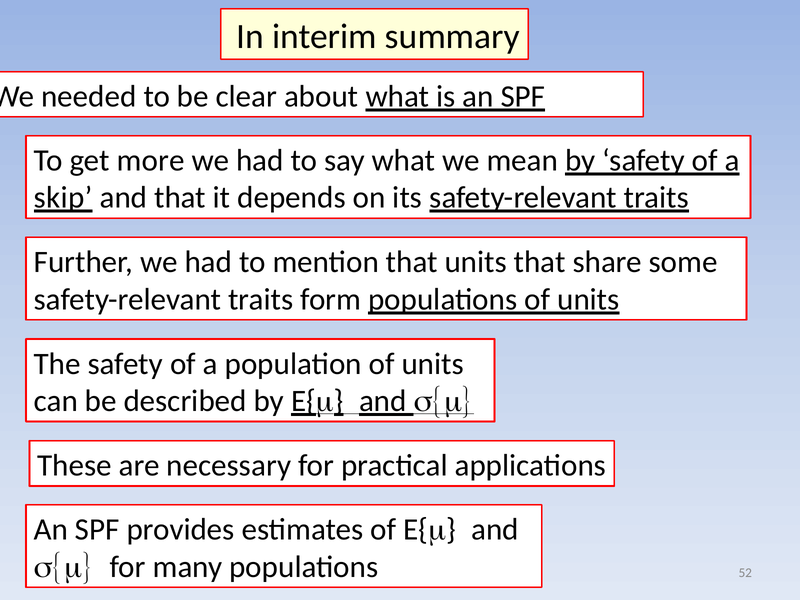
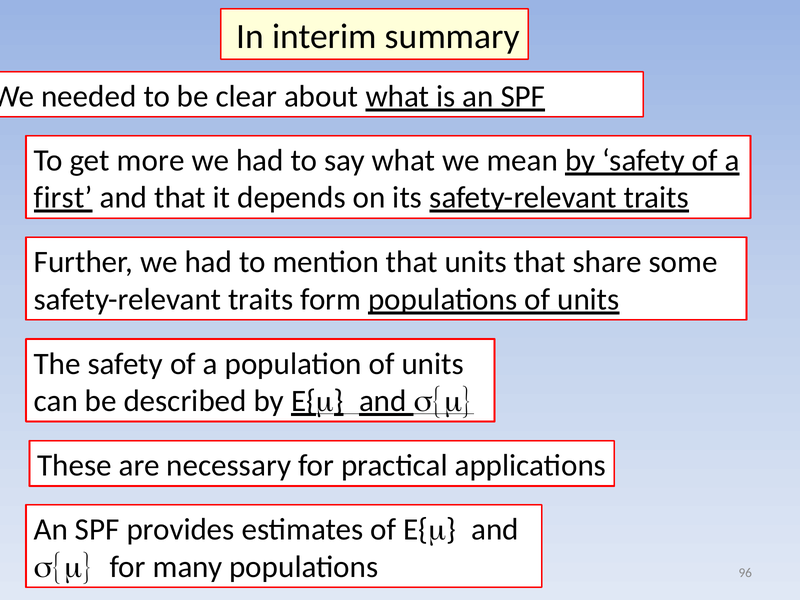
skip: skip -> first (63, 198)
52: 52 -> 96 (745, 573)
